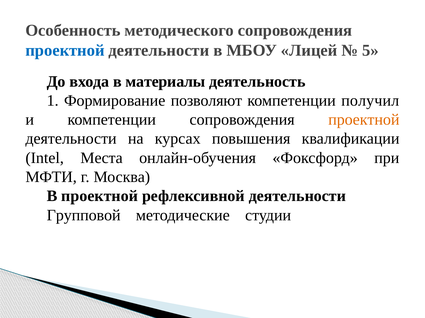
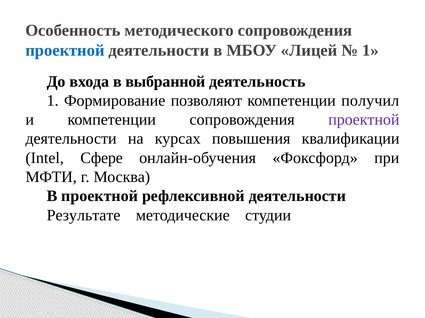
5: 5 -> 1 (370, 50)
материалы: материалы -> выбранной (165, 82)
проектной colour: orange -> purple (364, 120)
Места: Места -> Сфере (102, 158)
Групповой: Групповой -> Результате (84, 216)
